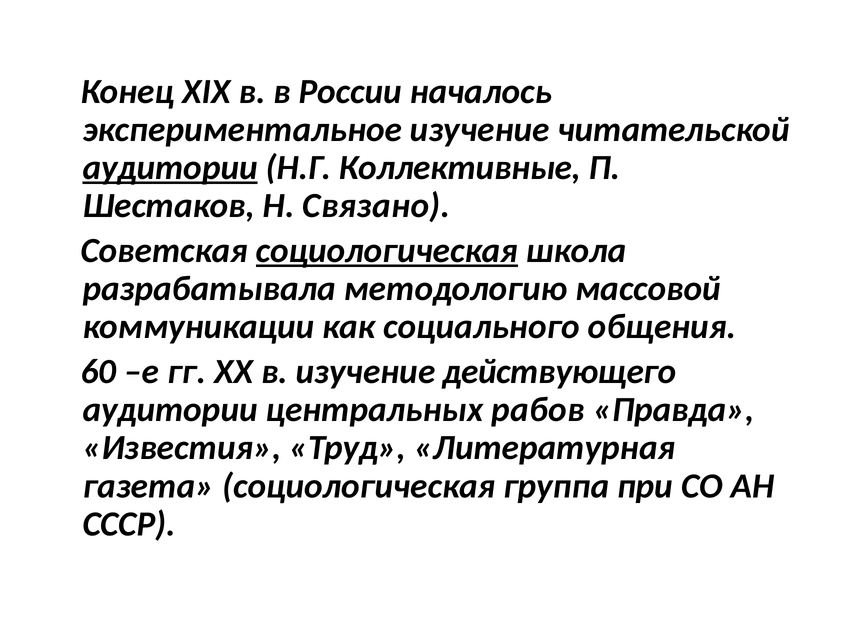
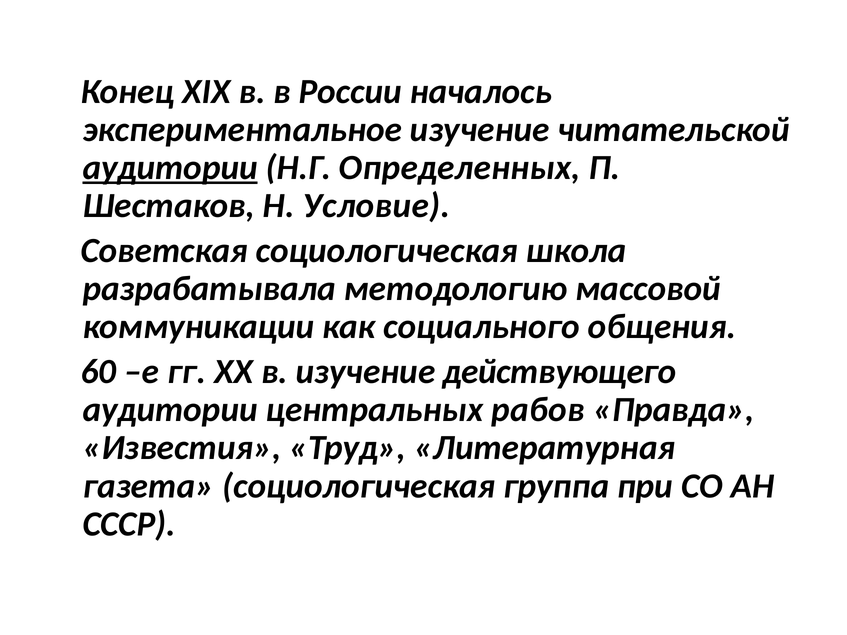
Коллективные: Коллективные -> Определенных (460, 168)
Связано: Связано -> Условие (376, 206)
социологическая underline: present -> none (387, 251)
